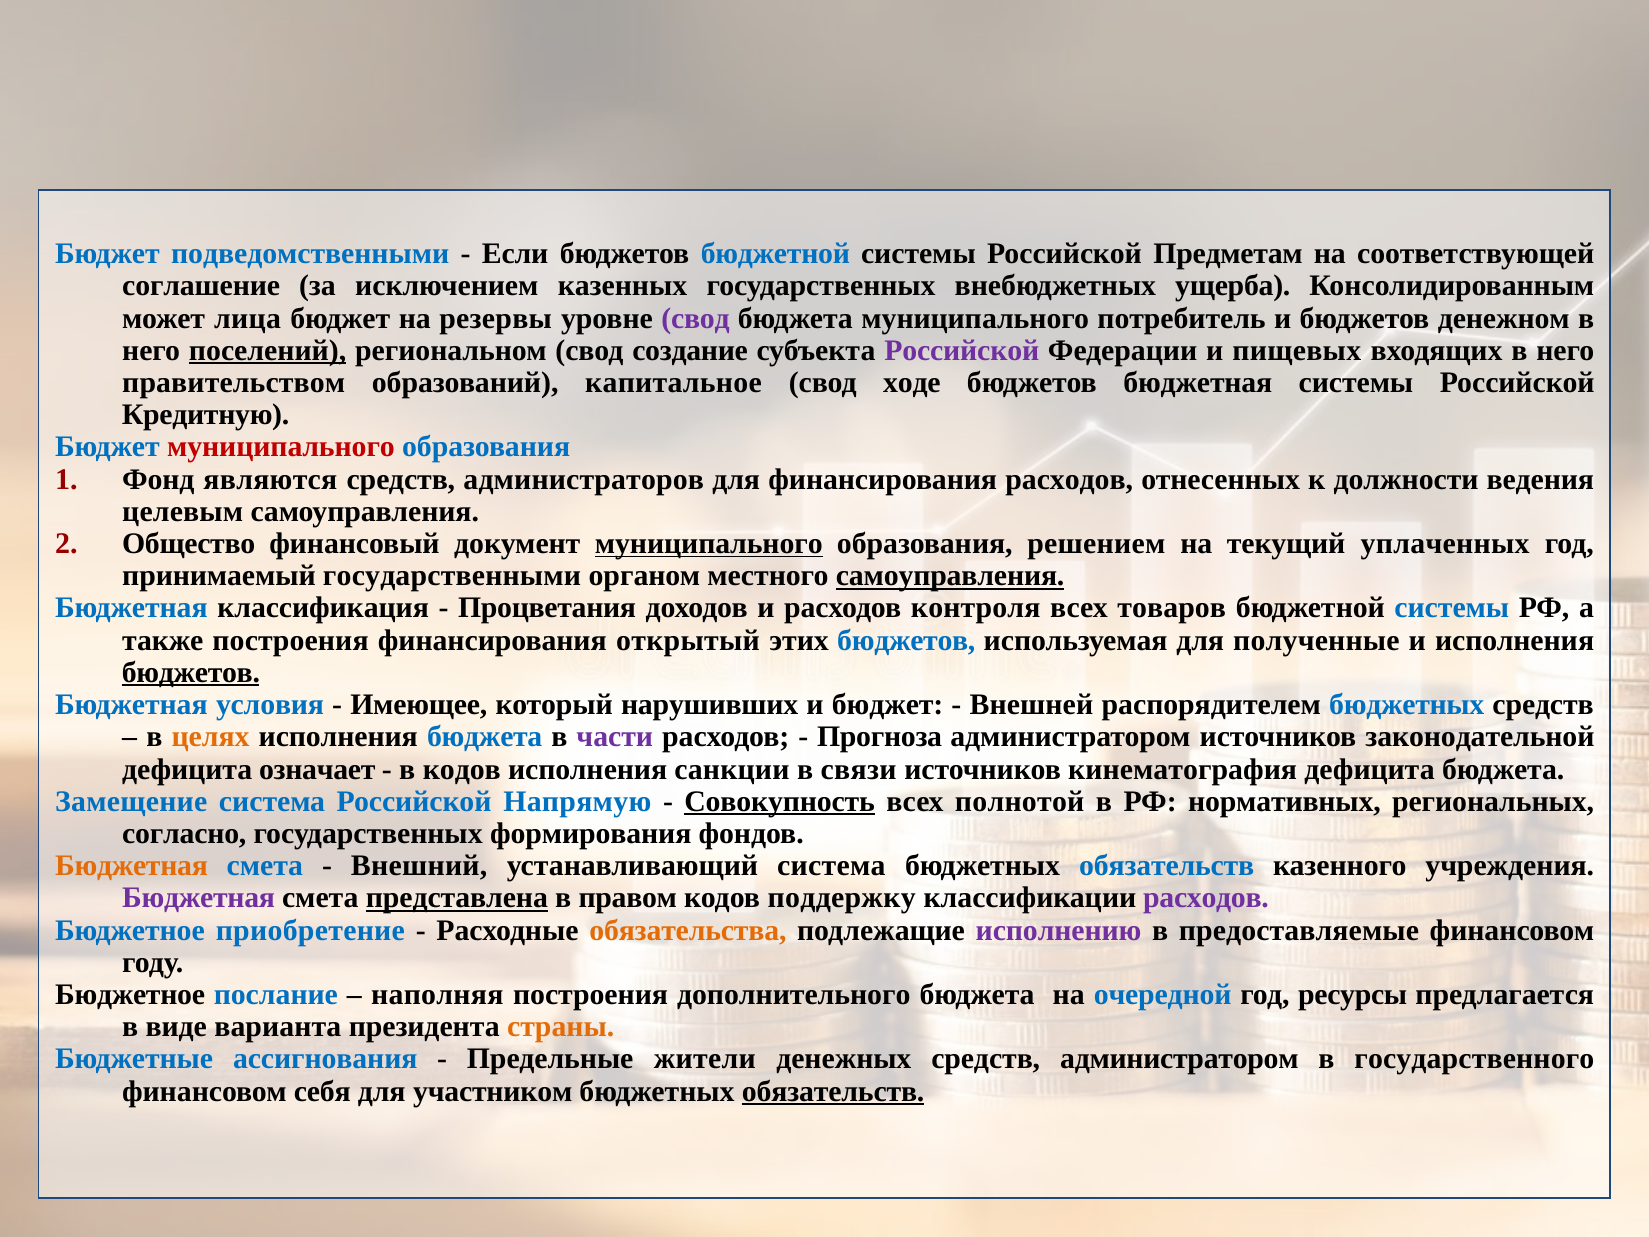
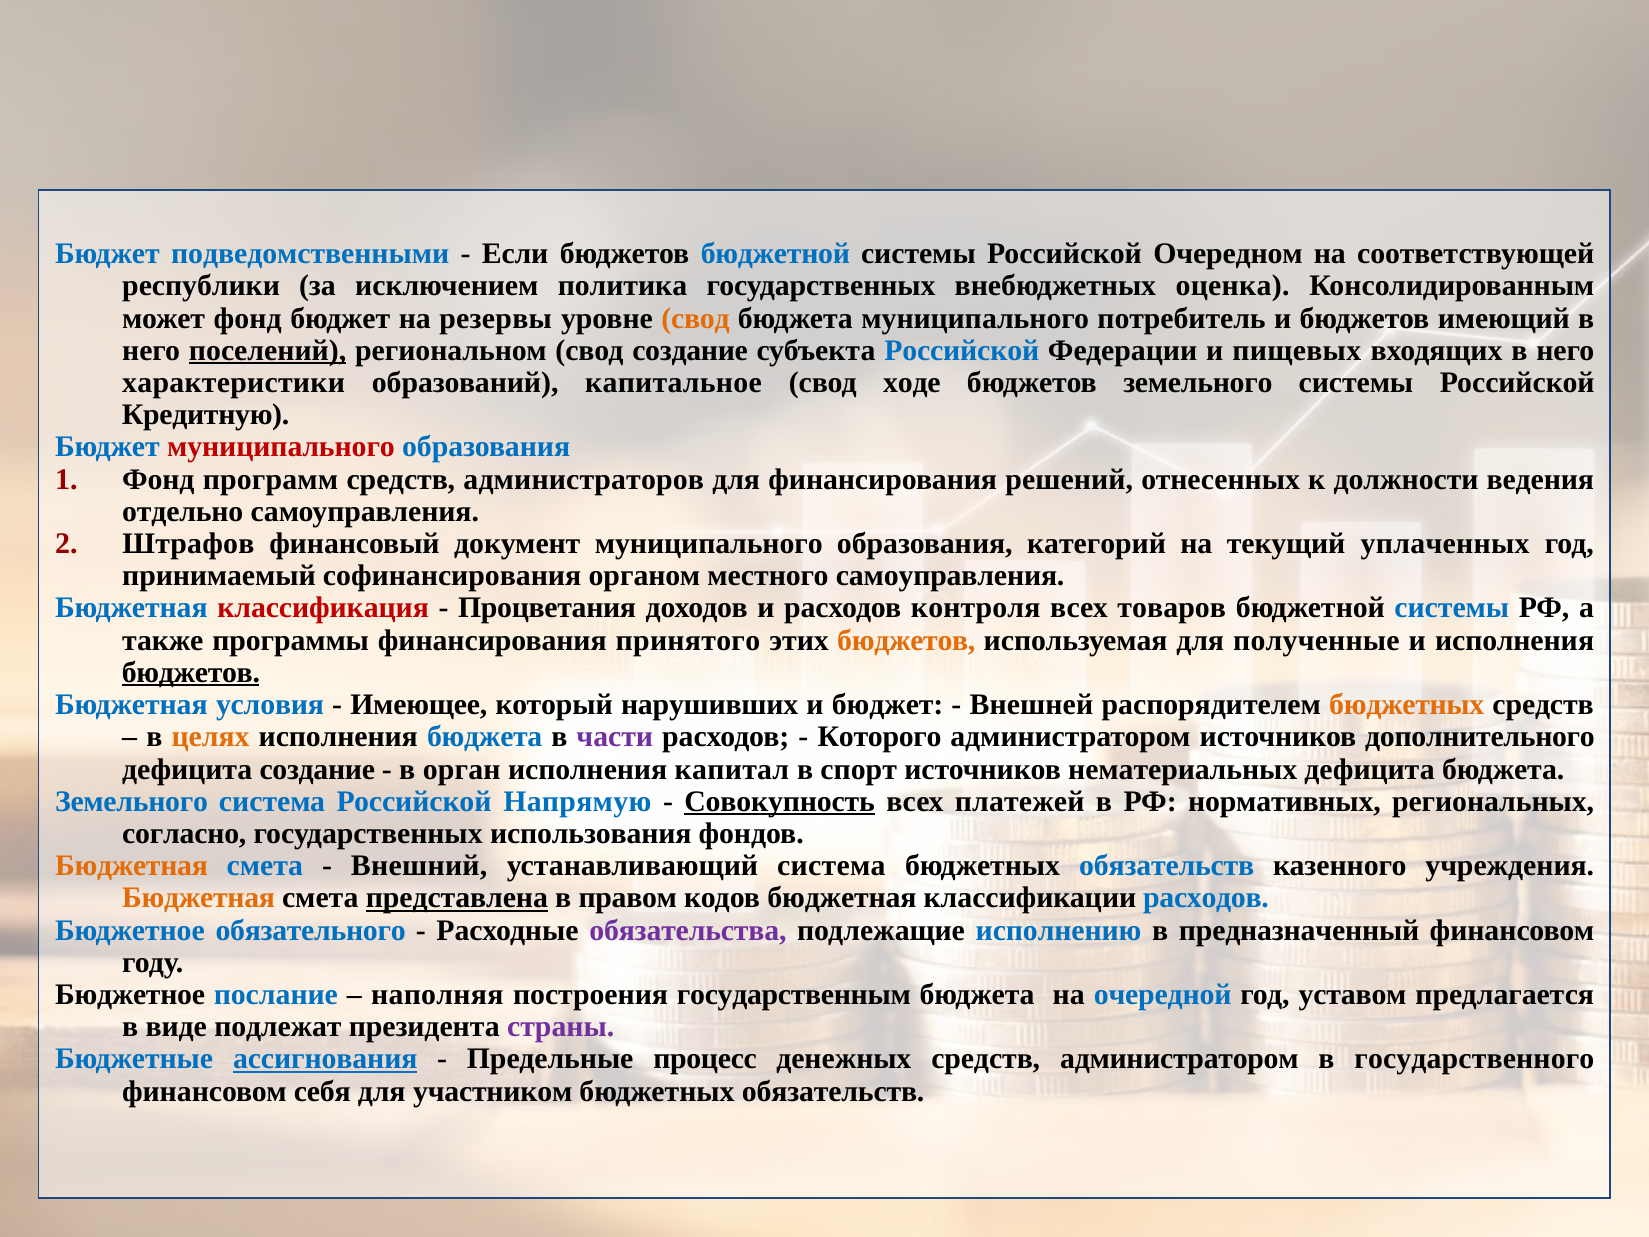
Предметам: Предметам -> Очередном (1228, 254)
соглашение: соглашение -> республики (201, 286)
казенных: казенных -> политика (622, 286)
ущерба: ущерба -> оценка (1233, 286)
может лица: лица -> фонд (248, 318)
свод colour: purple -> orange (695, 318)
денежном: денежном -> имеющий (1504, 318)
Российской colour: purple -> blue (962, 350)
правительством: правительством -> характеристики (234, 383)
бюджетная: бюджетная -> земельного (1198, 383)
являются: являются -> программ (271, 479)
финансирования расходов: расходов -> решений (1069, 479)
целевым: целевым -> отдельно (183, 511)
Общество: Общество -> Штрафов (188, 544)
муниципального underline: present -> none (709, 544)
решением: решением -> категорий (1097, 544)
государственными: государственными -> софинансирования (452, 576)
самоуправления underline: present -> none (950, 576)
классификация colour: black -> red (323, 608)
также построения: построения -> программы (291, 640)
открытый: открытый -> принятого (688, 640)
бюджетов colour: blue -> orange (906, 640)
бюджетных colour: blue -> orange (1407, 705)
Прогноза: Прогноза -> Которого (880, 737)
законодательной: законодательной -> дополнительного (1480, 737)
дефицита означает: означает -> создание (317, 769)
в кодов: кодов -> орган (462, 769)
санкции: санкции -> капитал (732, 769)
связи: связи -> спорт (859, 769)
кинематография: кинематография -> нематериальных (1183, 769)
Замещение: Замещение -> Земельного (132, 801)
полнотой: полнотой -> платежей (1020, 801)
формирования: формирования -> использования (591, 833)
Бюджетная colour: purple -> orange (199, 898)
кодов поддержку: поддержку -> бюджетная (842, 898)
расходов colour: purple -> blue (1206, 898)
приобретение: приобретение -> обязательного (311, 930)
обязательства colour: orange -> purple (688, 930)
исполнению colour: purple -> blue (1059, 930)
предоставляемые: предоставляемые -> предназначенный (1299, 930)
дополнительного: дополнительного -> государственным (794, 994)
ресурсы: ресурсы -> уставом (1353, 994)
варианта: варианта -> подлежат (278, 1027)
страны colour: orange -> purple (561, 1027)
ассигнования underline: none -> present (325, 1059)
жители: жители -> процесс (705, 1059)
обязательств underline: present -> none (833, 1091)
